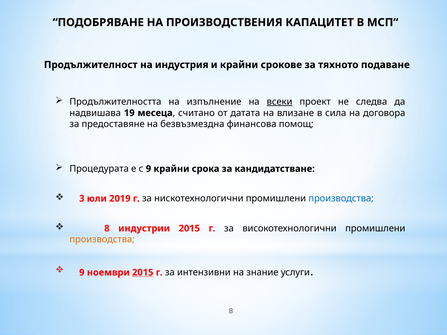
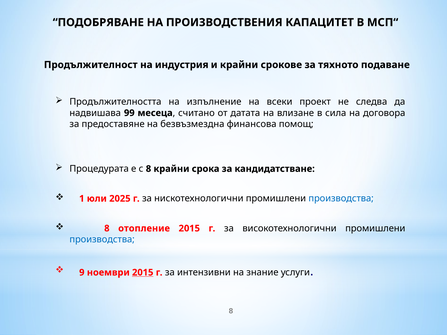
всеки underline: present -> none (280, 102)
19: 19 -> 99 (129, 113)
с 9: 9 -> 8 (148, 169)
3: 3 -> 1 (82, 199)
2019: 2019 -> 2025 (120, 199)
индустрии: индустрии -> отопление (144, 229)
производства colour: orange -> blue (102, 240)
